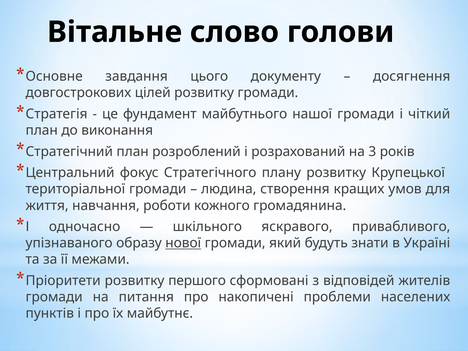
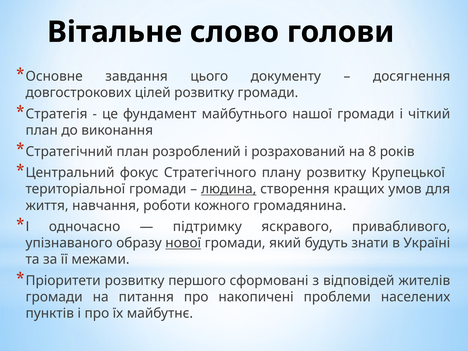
3: 3 -> 8 (372, 152)
людина underline: none -> present (229, 189)
шкільного: шкільного -> підтримку (207, 227)
